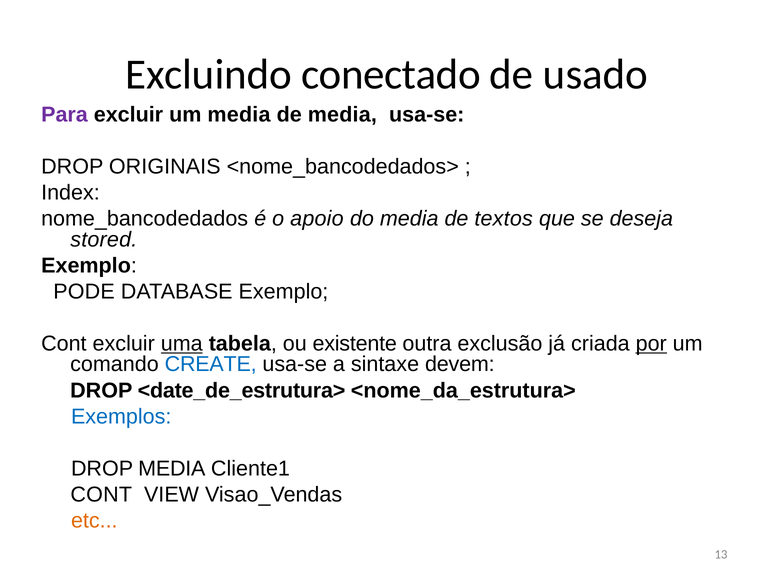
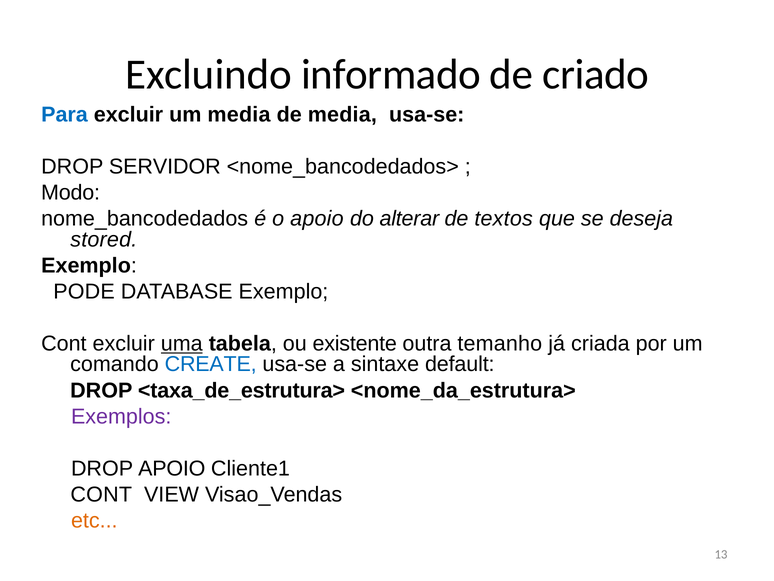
conectado: conectado -> informado (391, 75)
usado: usado -> criado (596, 75)
Para colour: purple -> blue (65, 115)
ORIGINAIS: ORIGINAIS -> SERVIDOR (165, 167)
Index: Index -> Modo (71, 193)
do media: media -> alterar (409, 219)
exclusão: exclusão -> temanho (500, 343)
por underline: present -> none (651, 343)
devem: devem -> default (460, 364)
<date_de_estrutura>: <date_de_estrutura> -> <taxa_de_estrutura> (241, 390)
Exemplos colour: blue -> purple (121, 416)
DROP MEDIA: MEDIA -> APOIO (172, 468)
